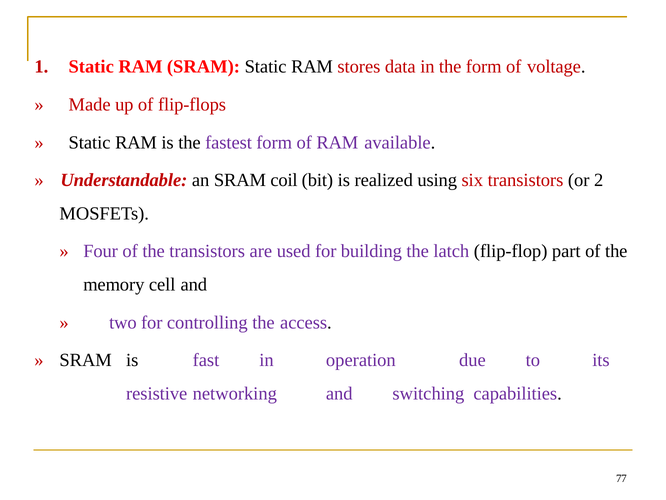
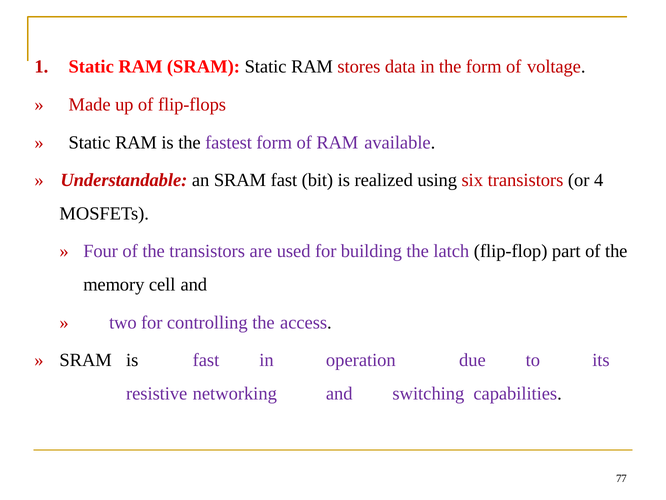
SRAM coil: coil -> fast (284, 180)
2: 2 -> 4 (599, 180)
